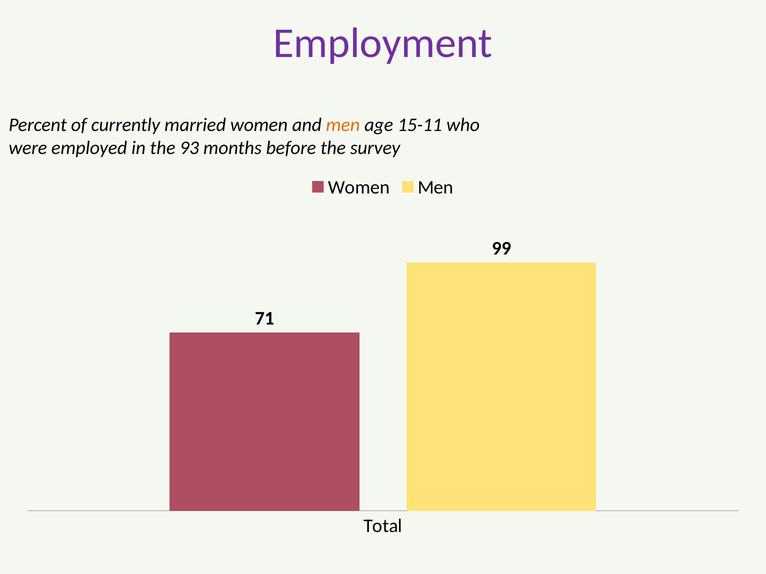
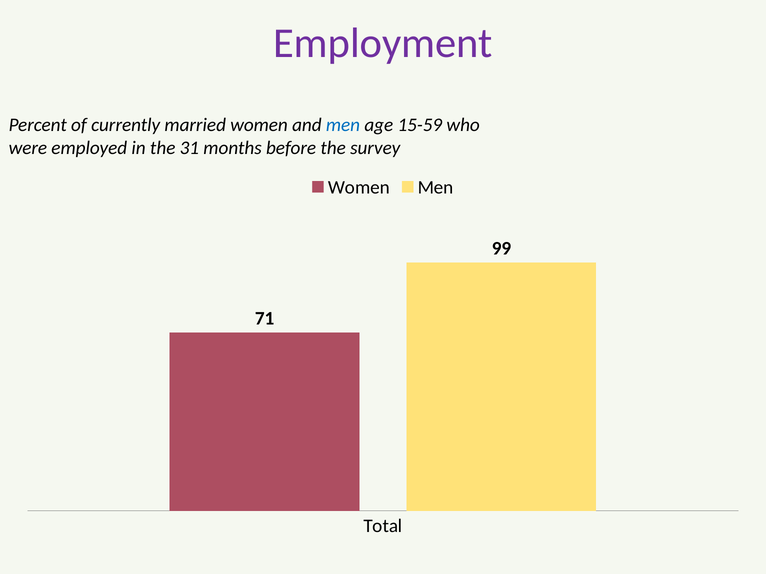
men colour: orange -> blue (343, 125)
15-11: 15-11 -> 15-59 (420, 125)
93: 93 -> 31 (189, 148)
